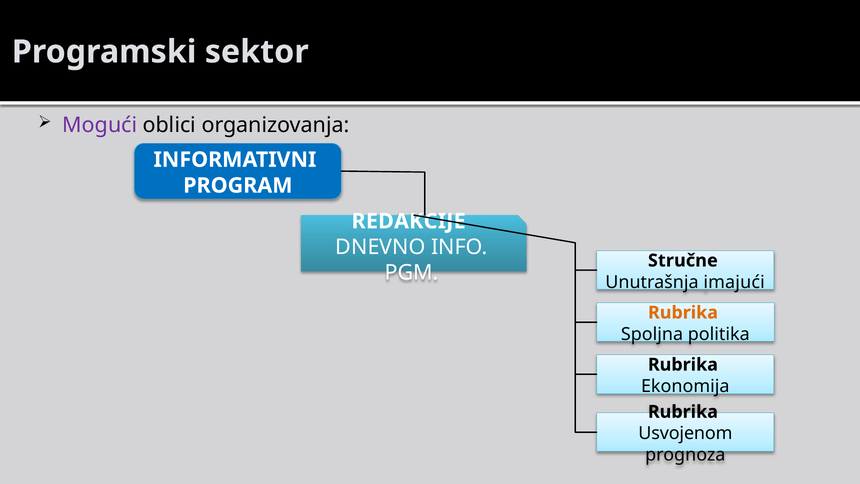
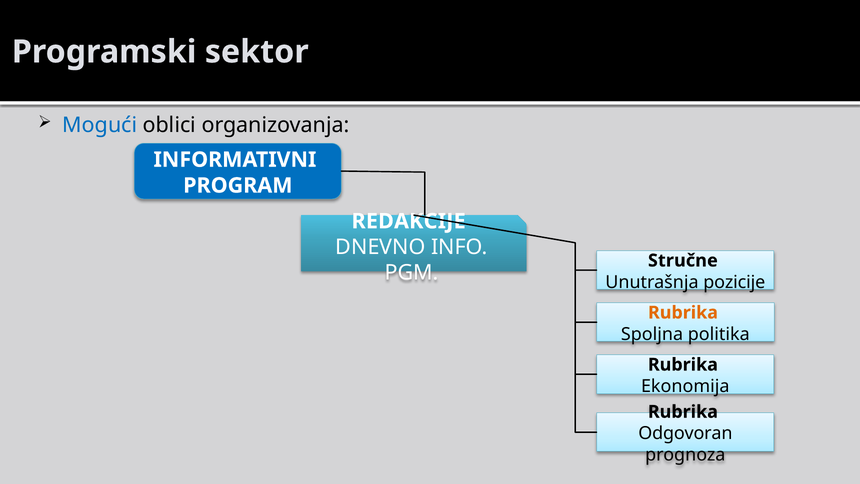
Mogući colour: purple -> blue (100, 125)
imajući: imajući -> pozicije (734, 282)
Usvojenom: Usvojenom -> Odgovoran (685, 433)
